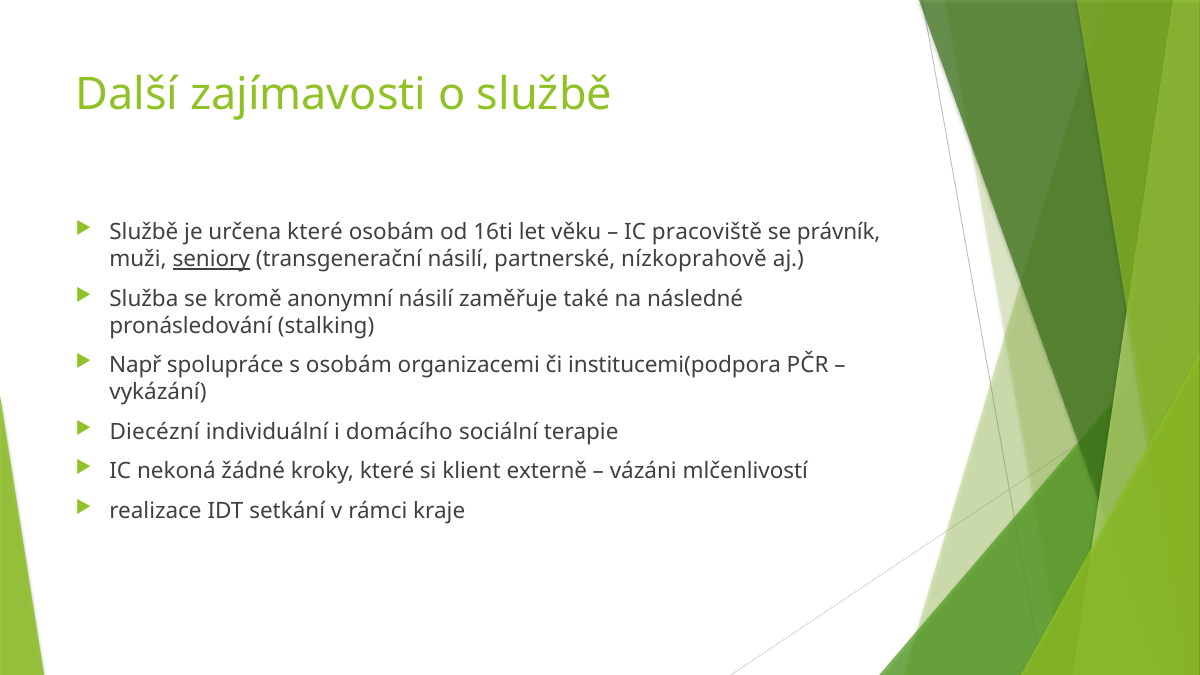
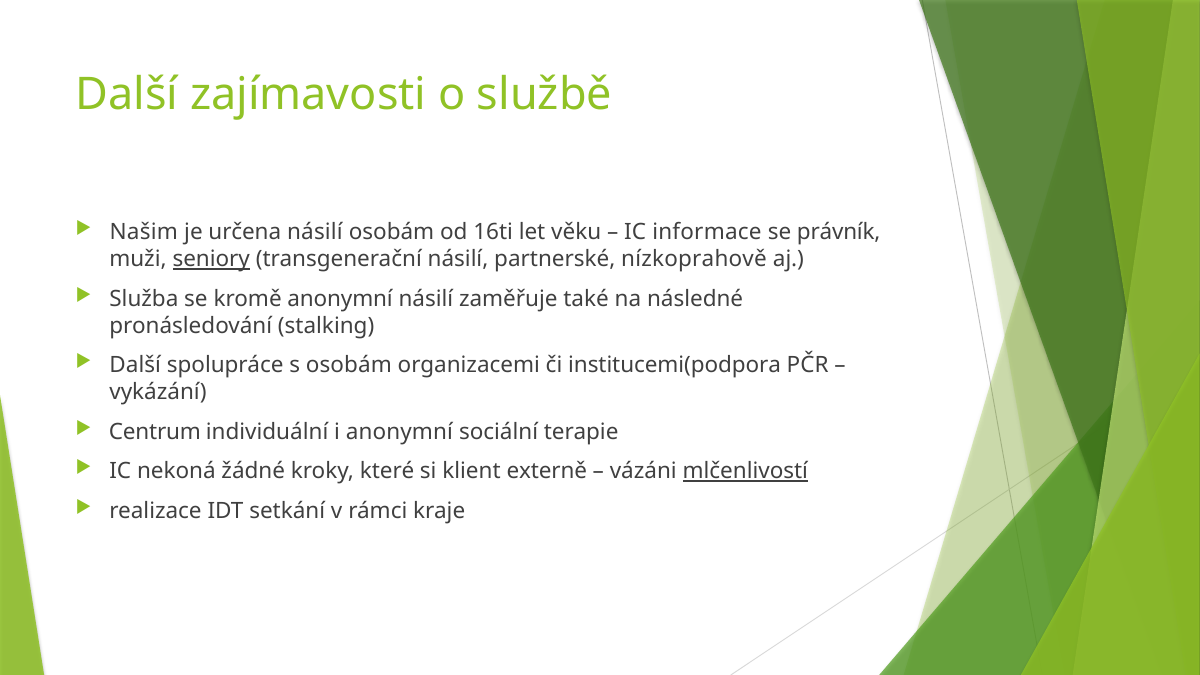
Službě: Službě -> Našim (144, 232)
určena které: které -> násilí (315, 232)
pracoviště: pracoviště -> informace (707, 232)
Např: Např -> Další (135, 365)
Diecézní: Diecézní -> Centrum (155, 432)
i domácího: domácího -> anonymní (399, 432)
mlčenlivostí underline: none -> present (745, 471)
